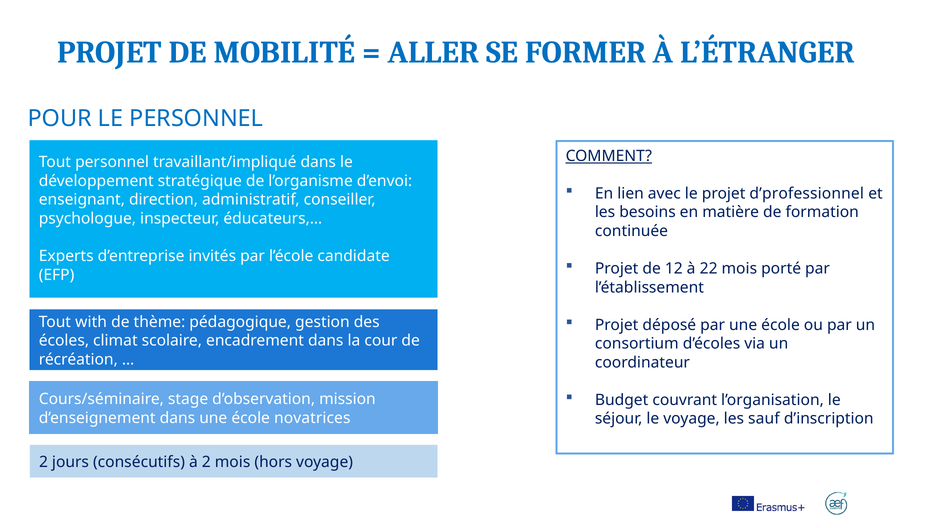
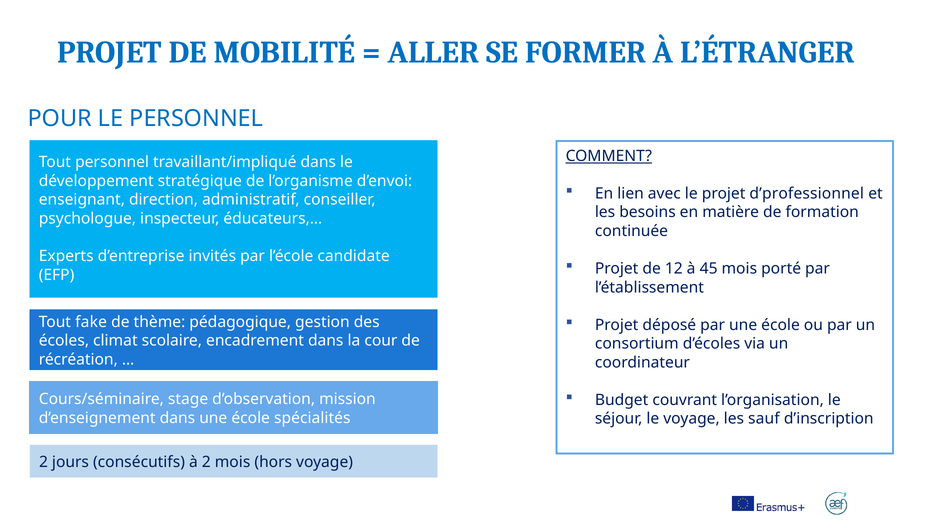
22: 22 -> 45 (709, 268)
with: with -> fake (91, 322)
novatrices: novatrices -> spécialités (312, 418)
